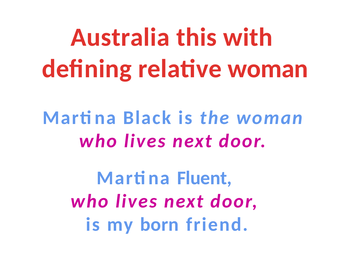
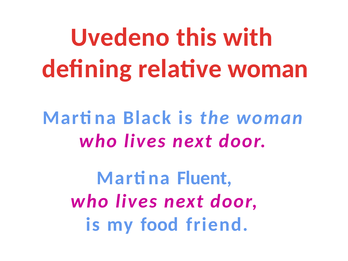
Australia: Australia -> Uvedeno (120, 37)
born: born -> food (159, 224)
